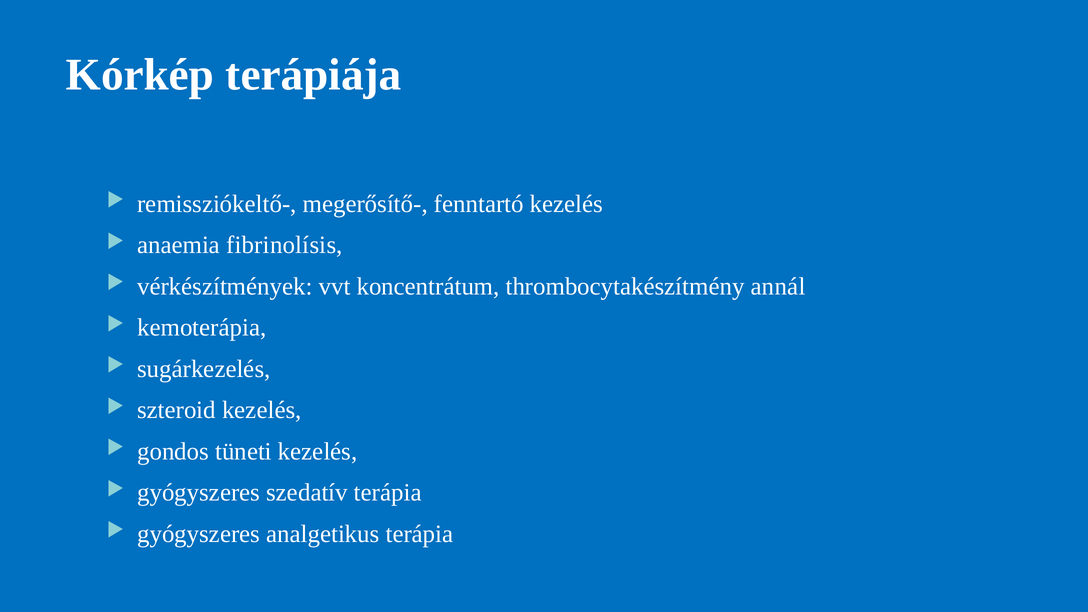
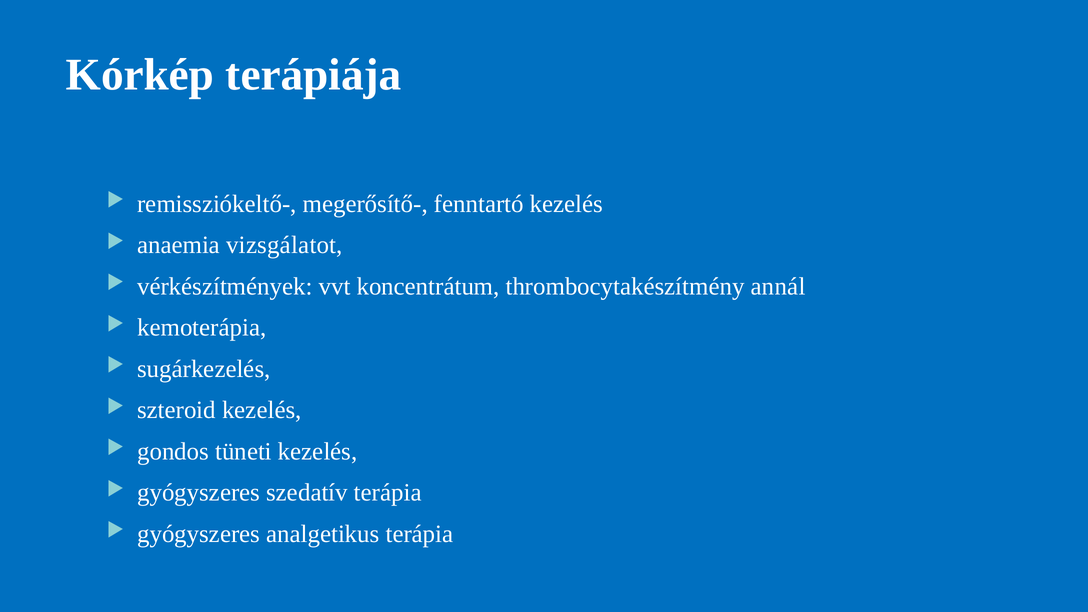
fibrinolísis: fibrinolísis -> vizsgálatot (284, 245)
